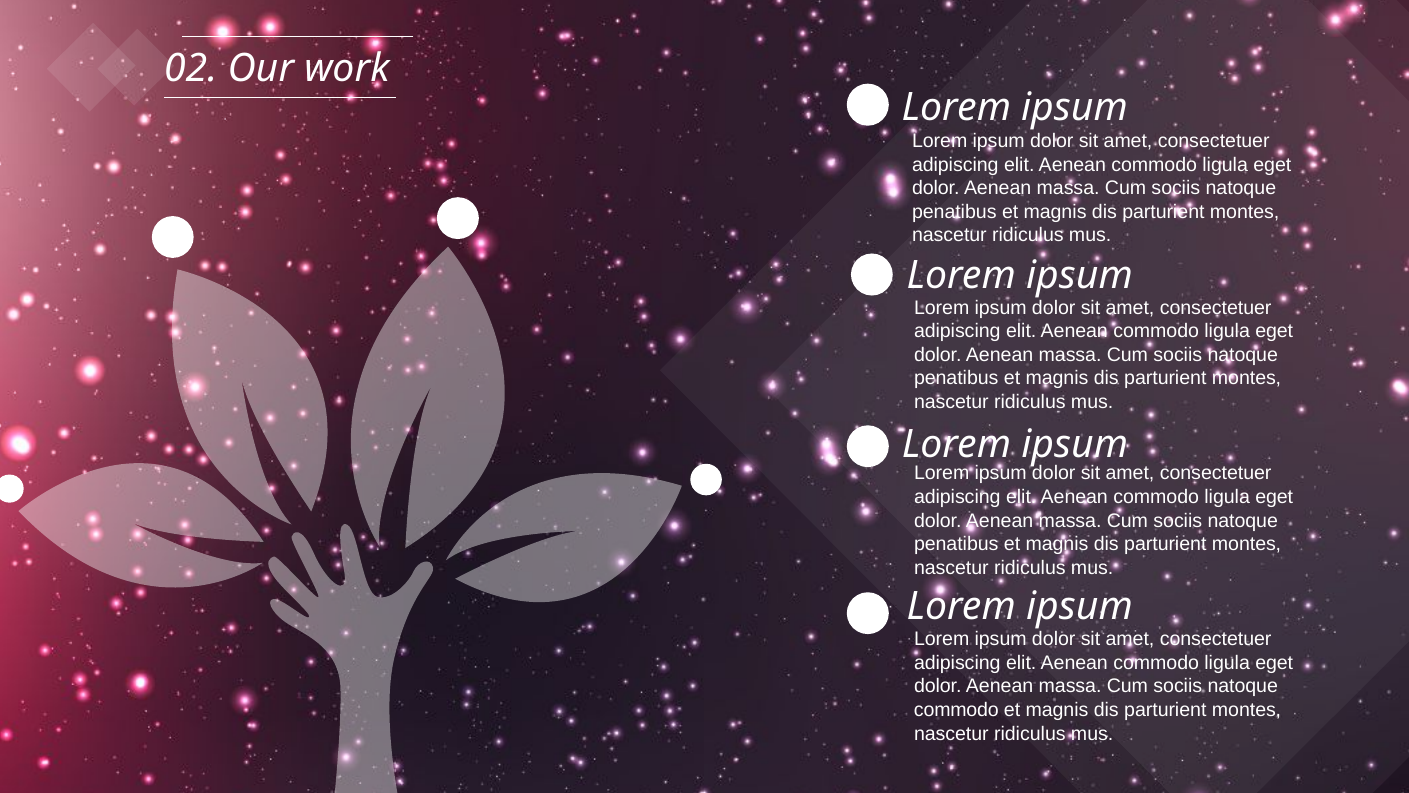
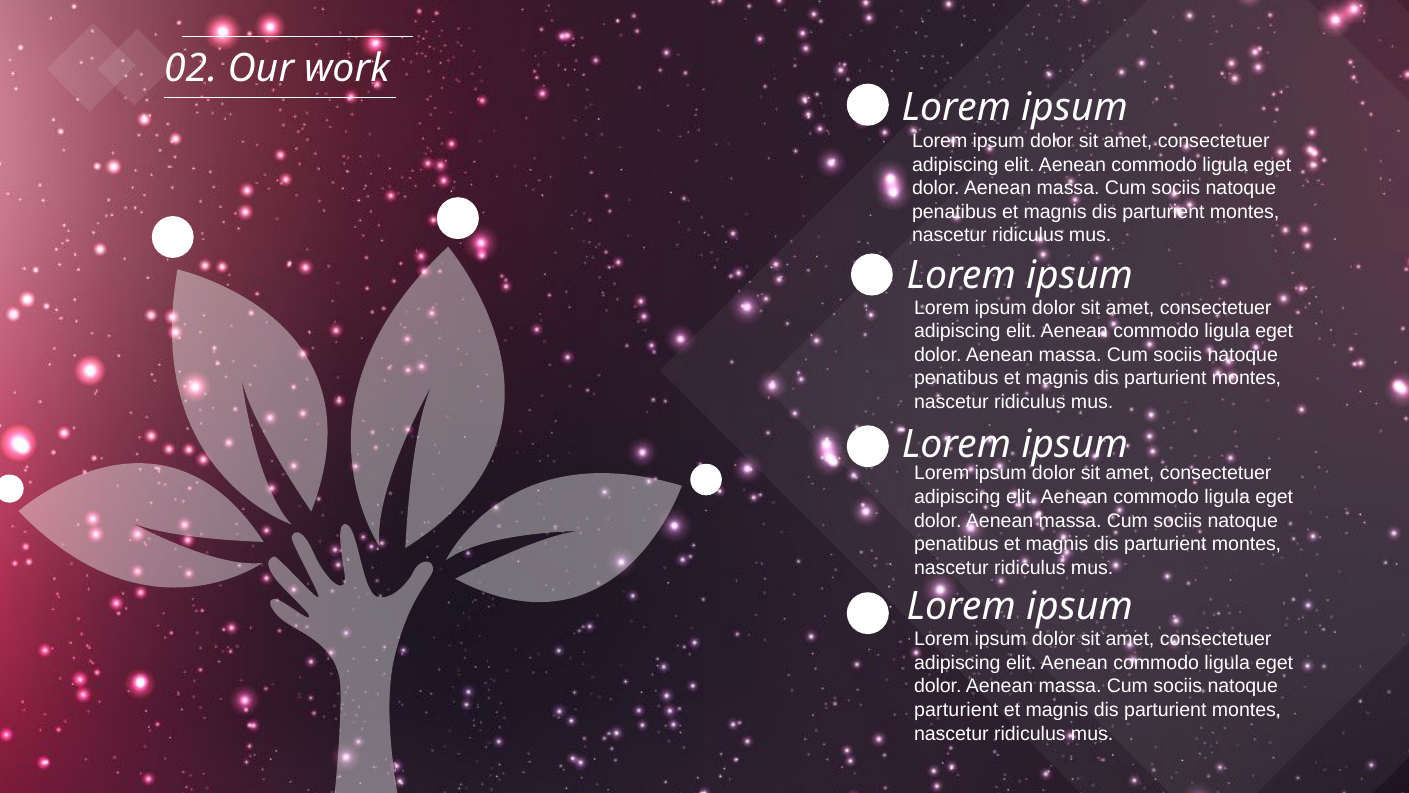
commodo: commodo -> parturient (956, 710)
